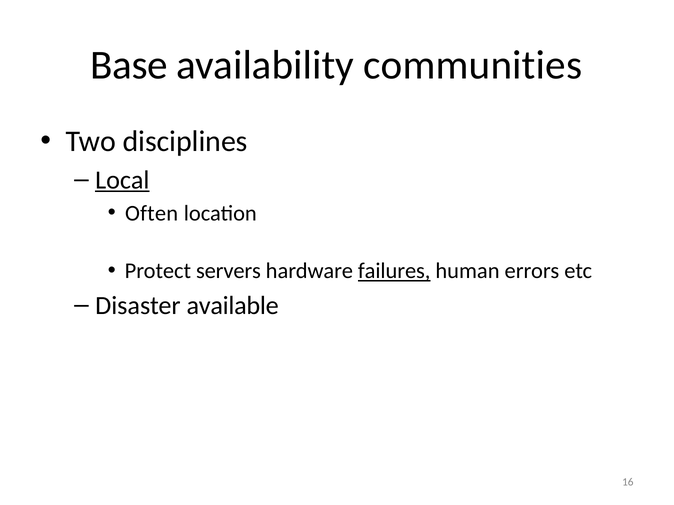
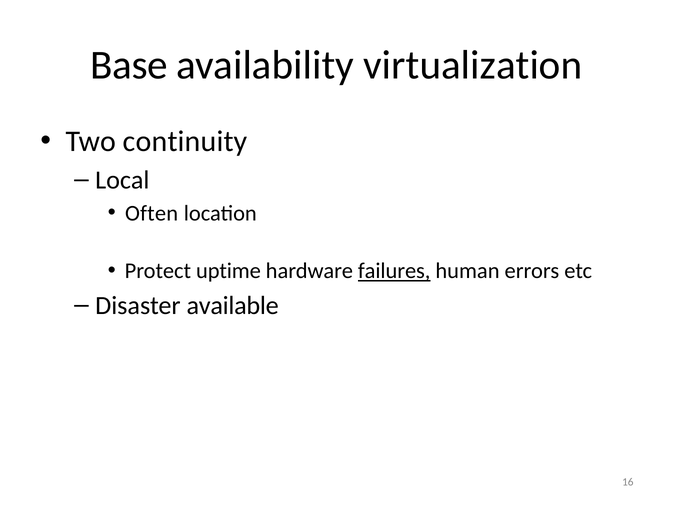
communities: communities -> virtualization (473, 65)
disciplines: disciplines -> continuity (185, 141)
Local underline: present -> none (122, 180)
servers: servers -> uptime (228, 271)
